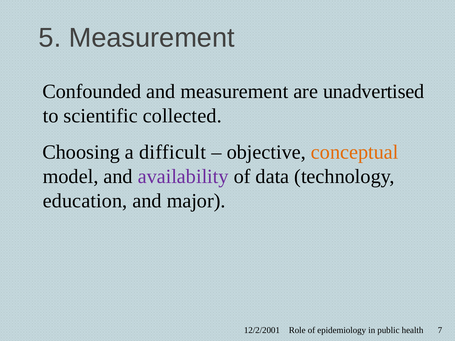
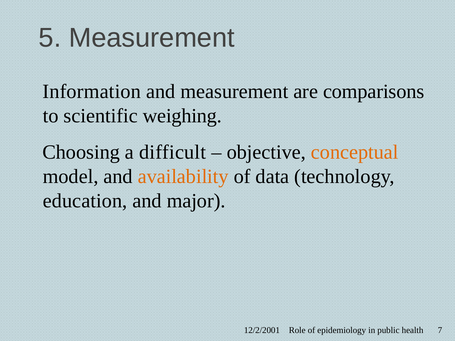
Confounded: Confounded -> Information (92, 92)
unadvertised: unadvertised -> comparisons (374, 92)
collected: collected -> weighing (182, 116)
availability colour: purple -> orange (183, 177)
